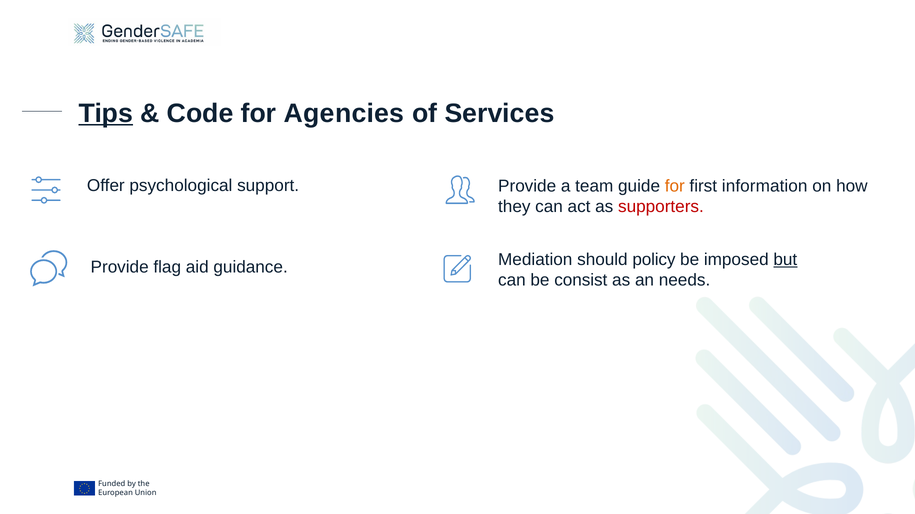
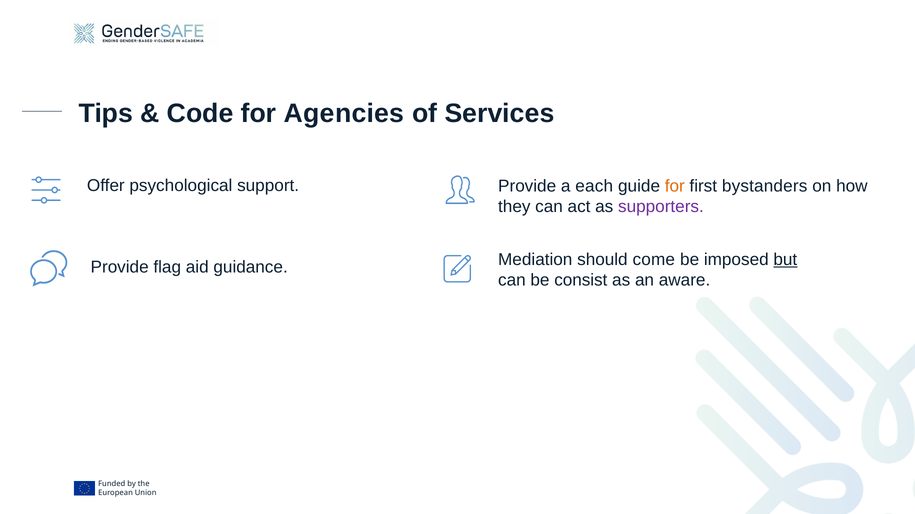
Tips underline: present -> none (106, 113)
team: team -> each (594, 186)
information: information -> bystanders (765, 186)
supporters colour: red -> purple (661, 207)
policy: policy -> come (654, 260)
needs: needs -> aware (685, 281)
